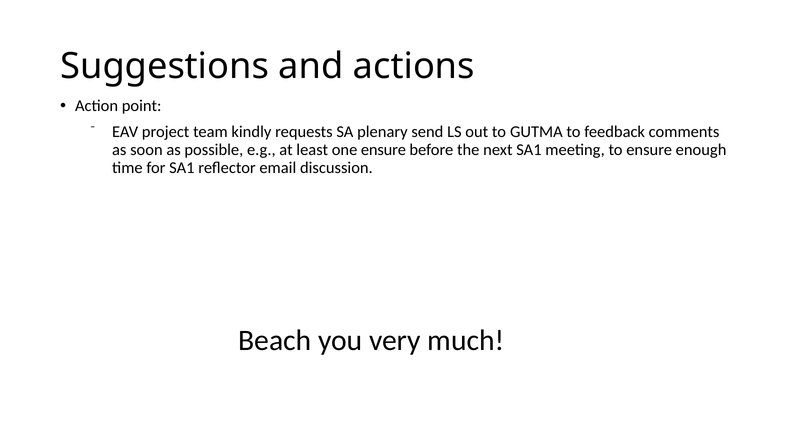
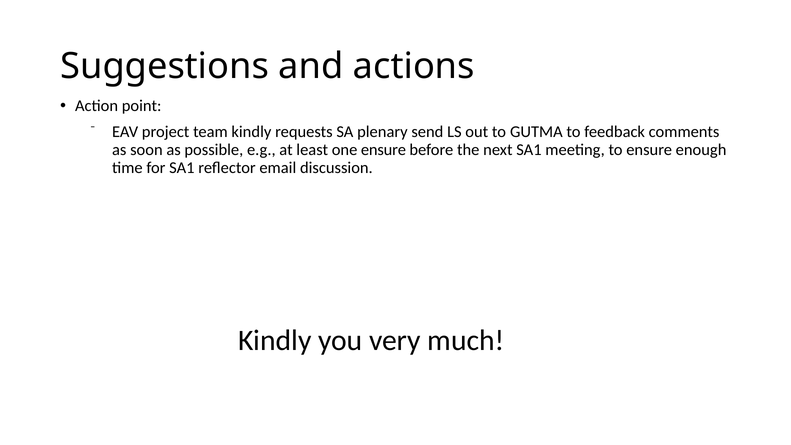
Beach: Beach -> Kindly (275, 340)
